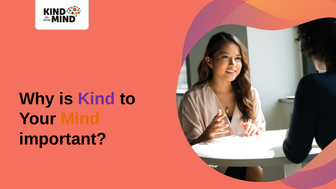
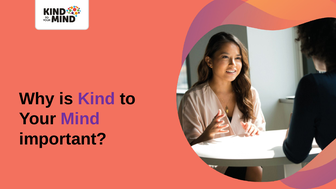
Mind colour: orange -> purple (80, 119)
